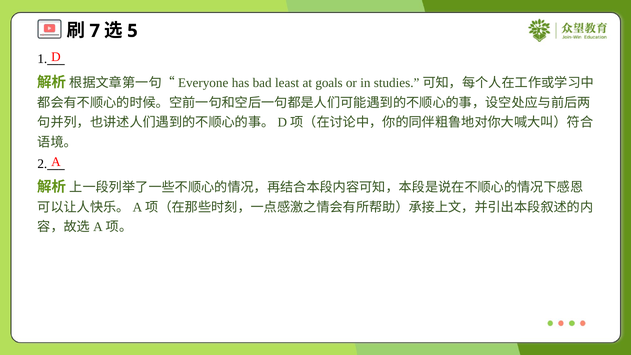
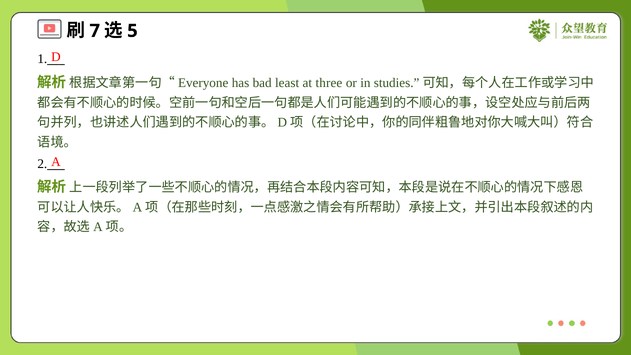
goals: goals -> three (329, 83)
